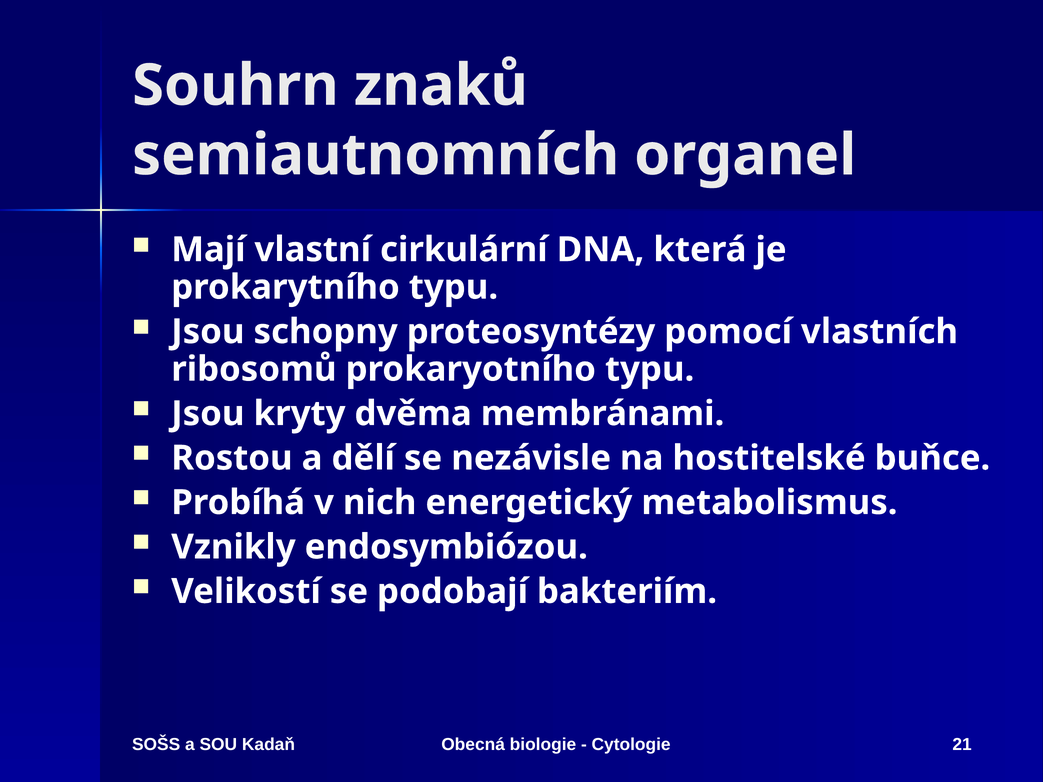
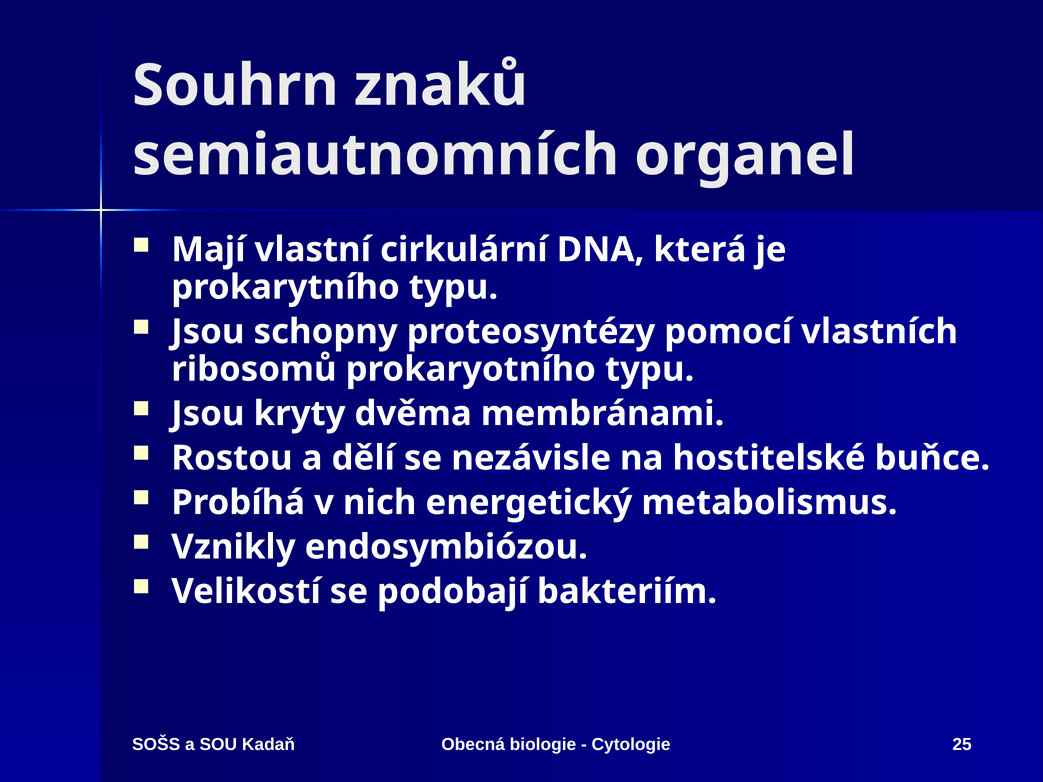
21: 21 -> 25 (962, 745)
